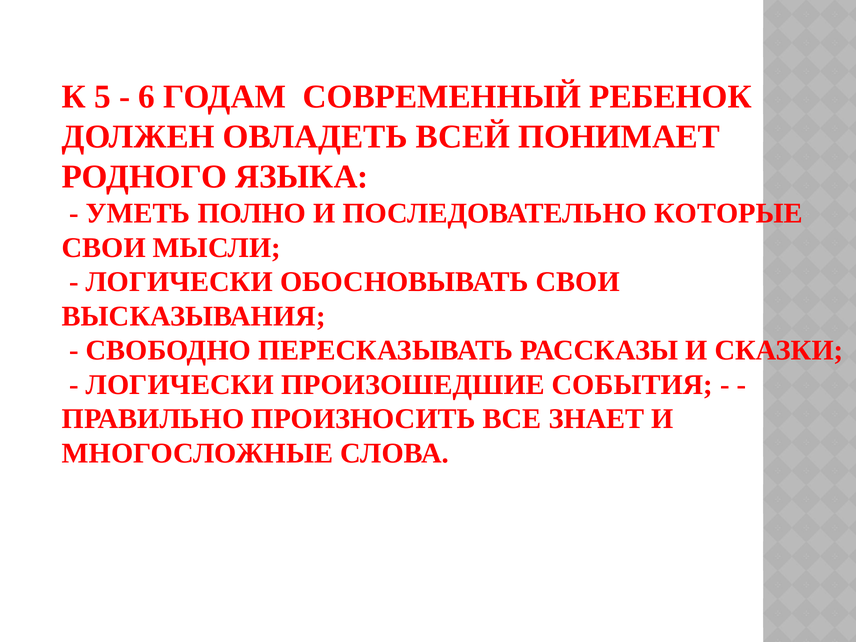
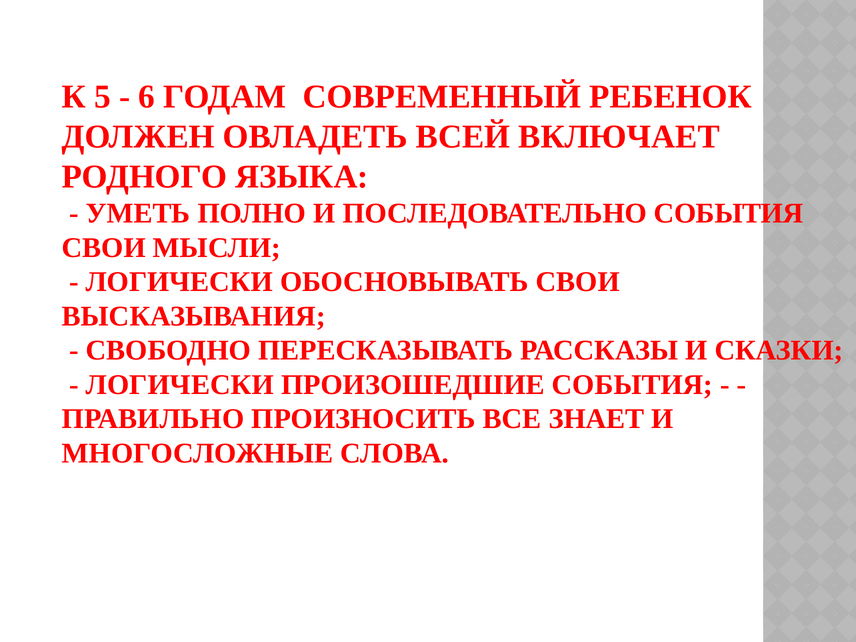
ПОНИМАЕТ: ПОНИМАЕТ -> ВКЛЮЧАЕТ (619, 137)
ПОСЛЕДОВАТЕЛЬНО КОТОРЫЕ: КОТОРЫЕ -> СОБЫТИЯ (729, 213)
